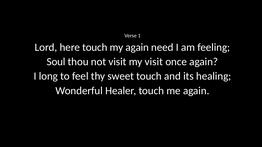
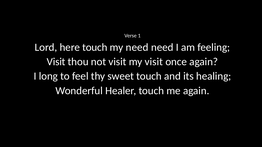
my again: again -> need (137, 47)
Soul: Soul -> Visit (56, 62)
